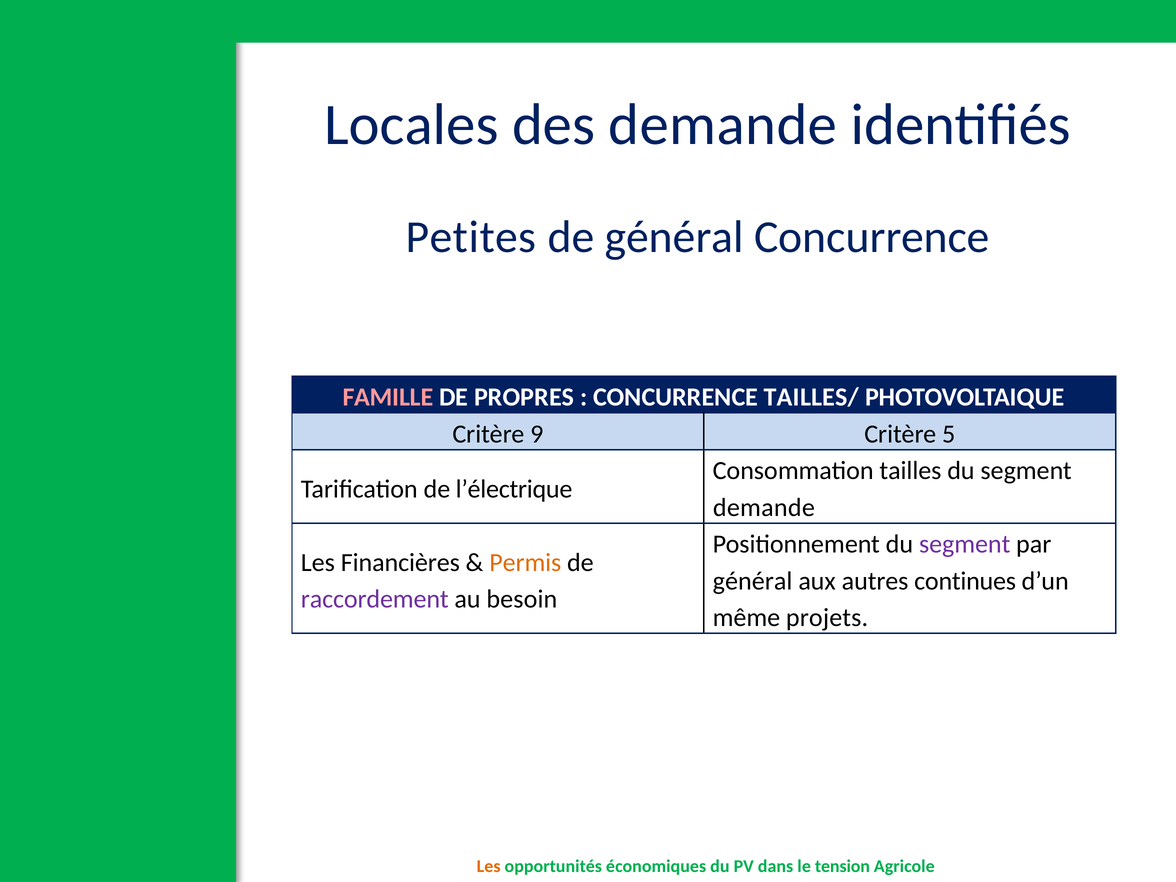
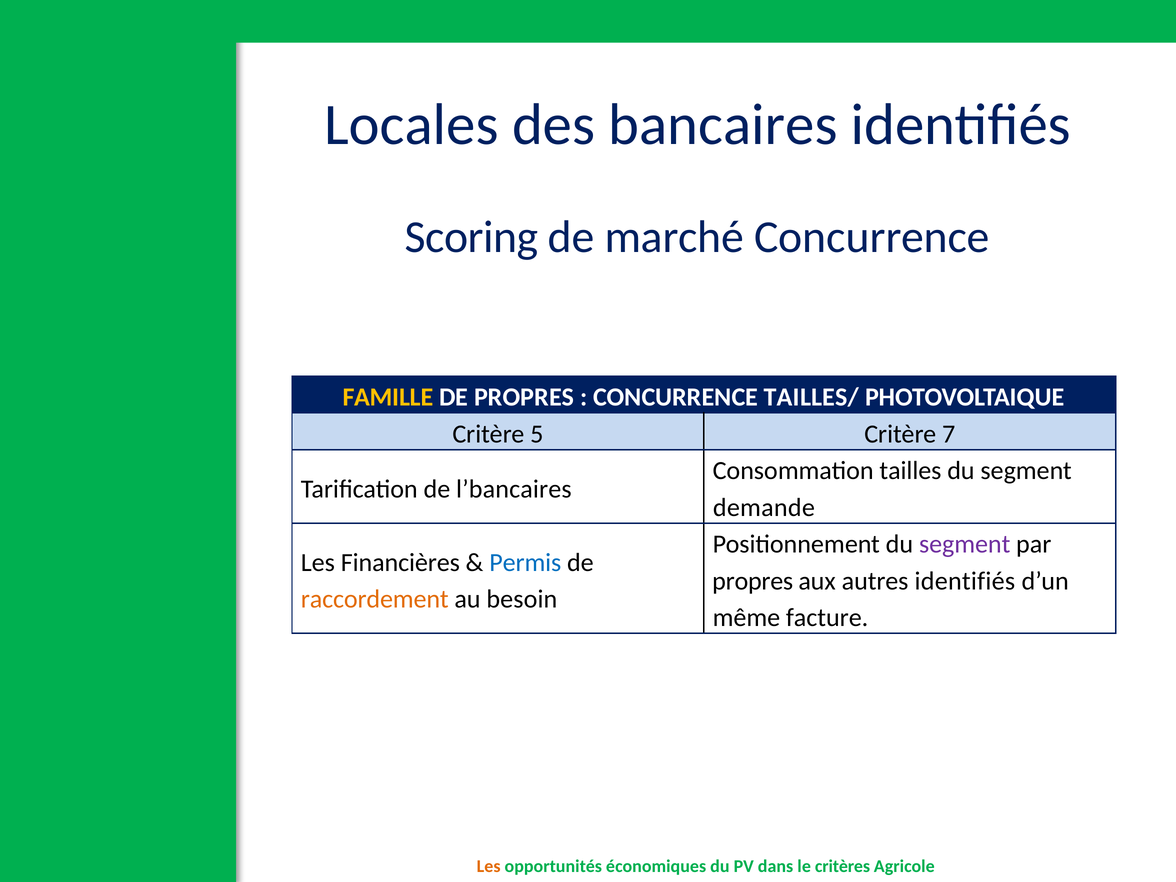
des demande: demande -> bancaires (723, 125)
Petites: Petites -> Scoring (471, 237)
de général: général -> marché (674, 237)
FAMILLE colour: pink -> yellow (388, 397)
9: 9 -> 5 (537, 434)
5: 5 -> 7 (949, 434)
l’électrique: l’électrique -> l’bancaires (514, 489)
Permis colour: orange -> blue (525, 563)
général: général -> propres (753, 581)
autres continues: continues -> identifiés (965, 581)
raccordement colour: purple -> orange (375, 599)
projets: projets -> facture (827, 618)
tension: tension -> critères (842, 866)
